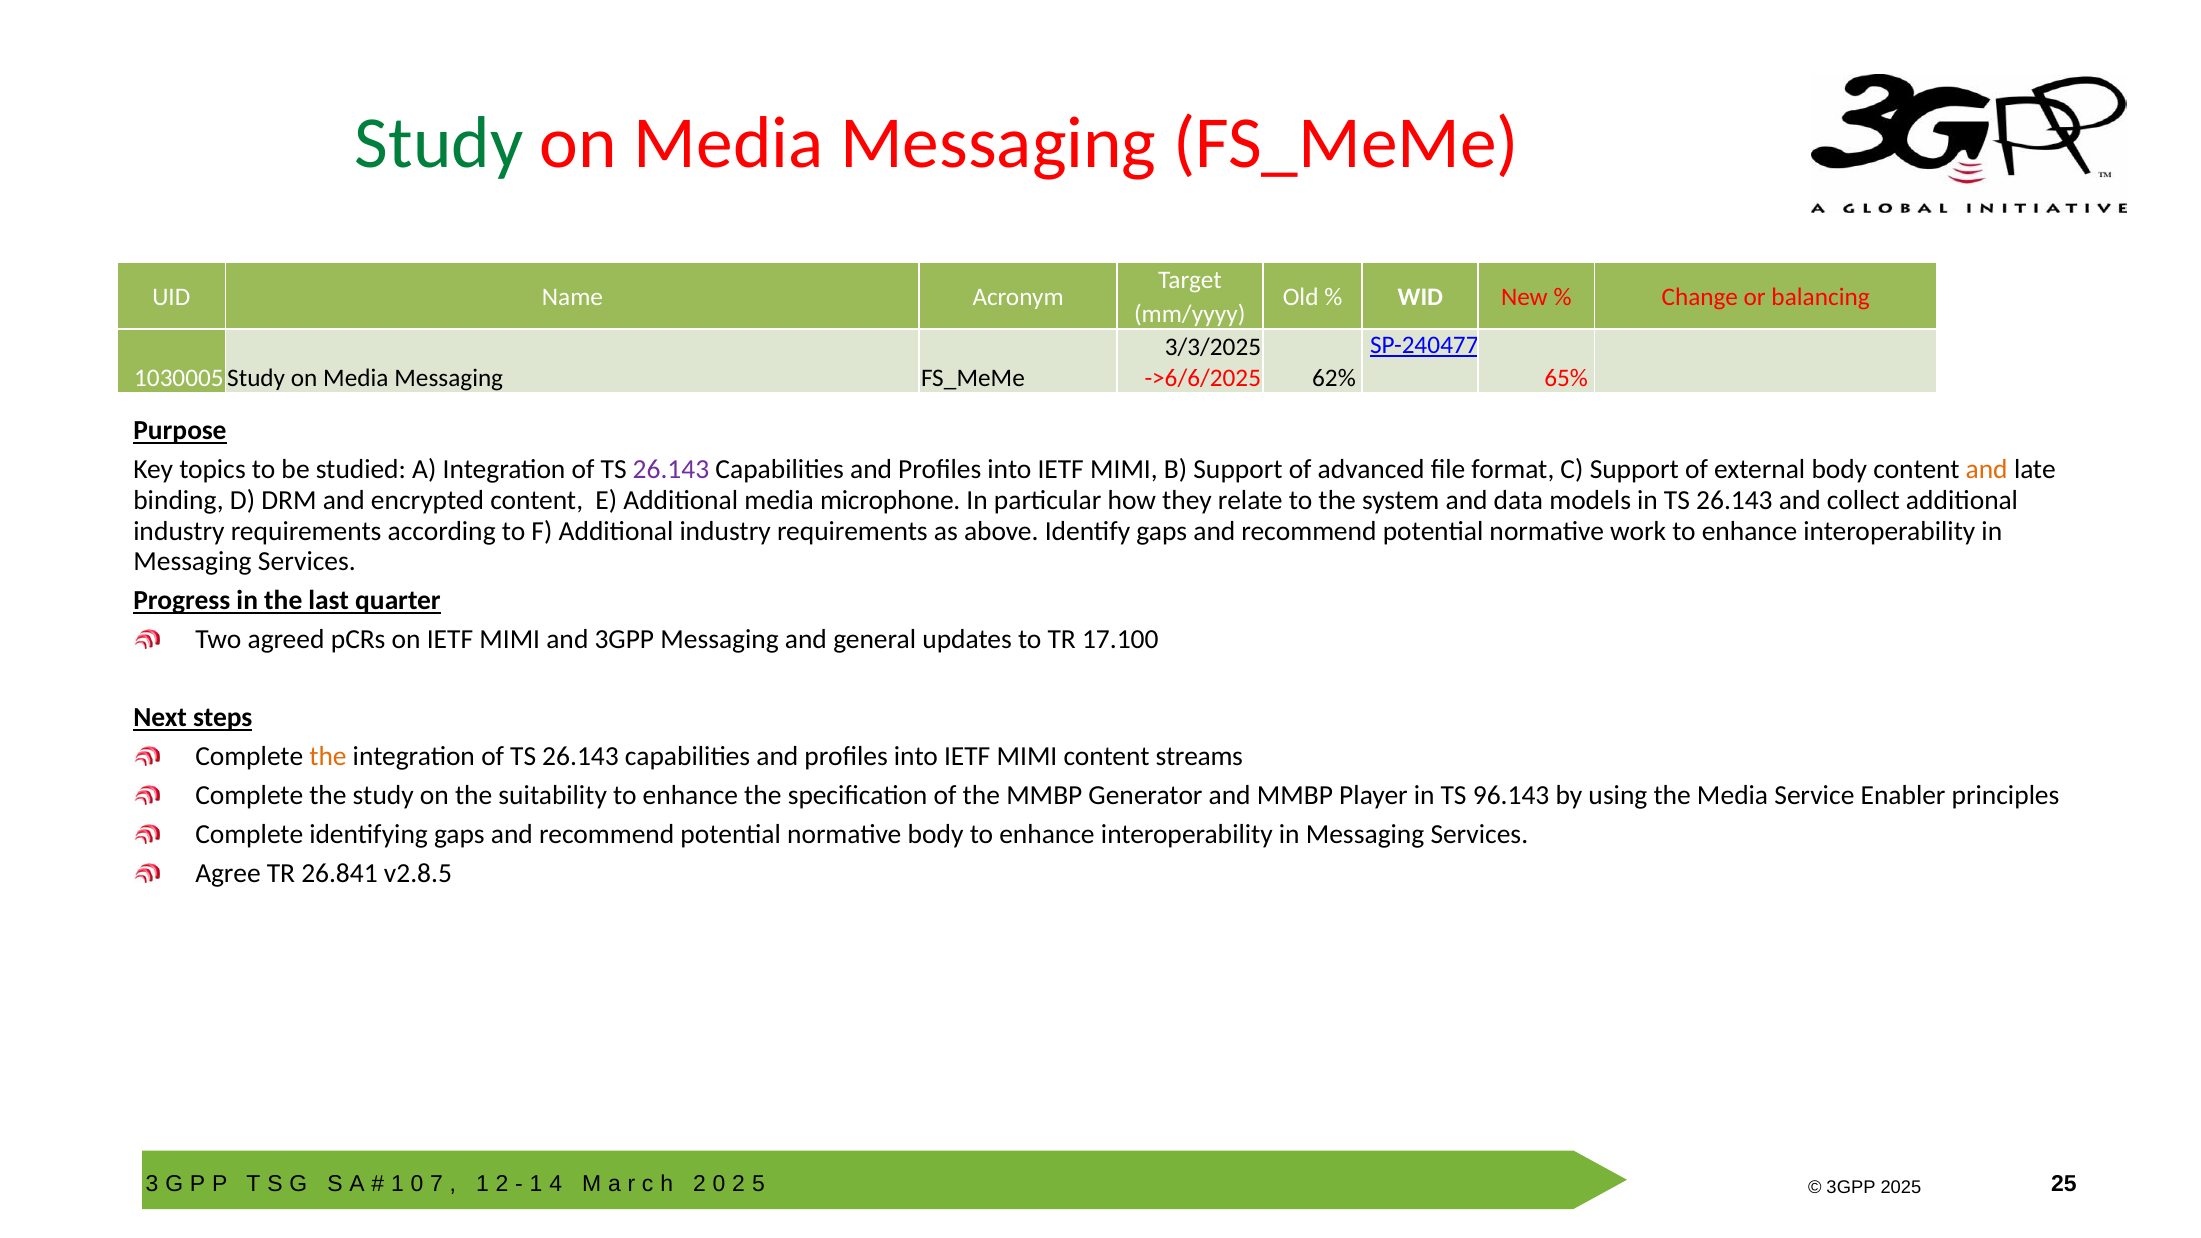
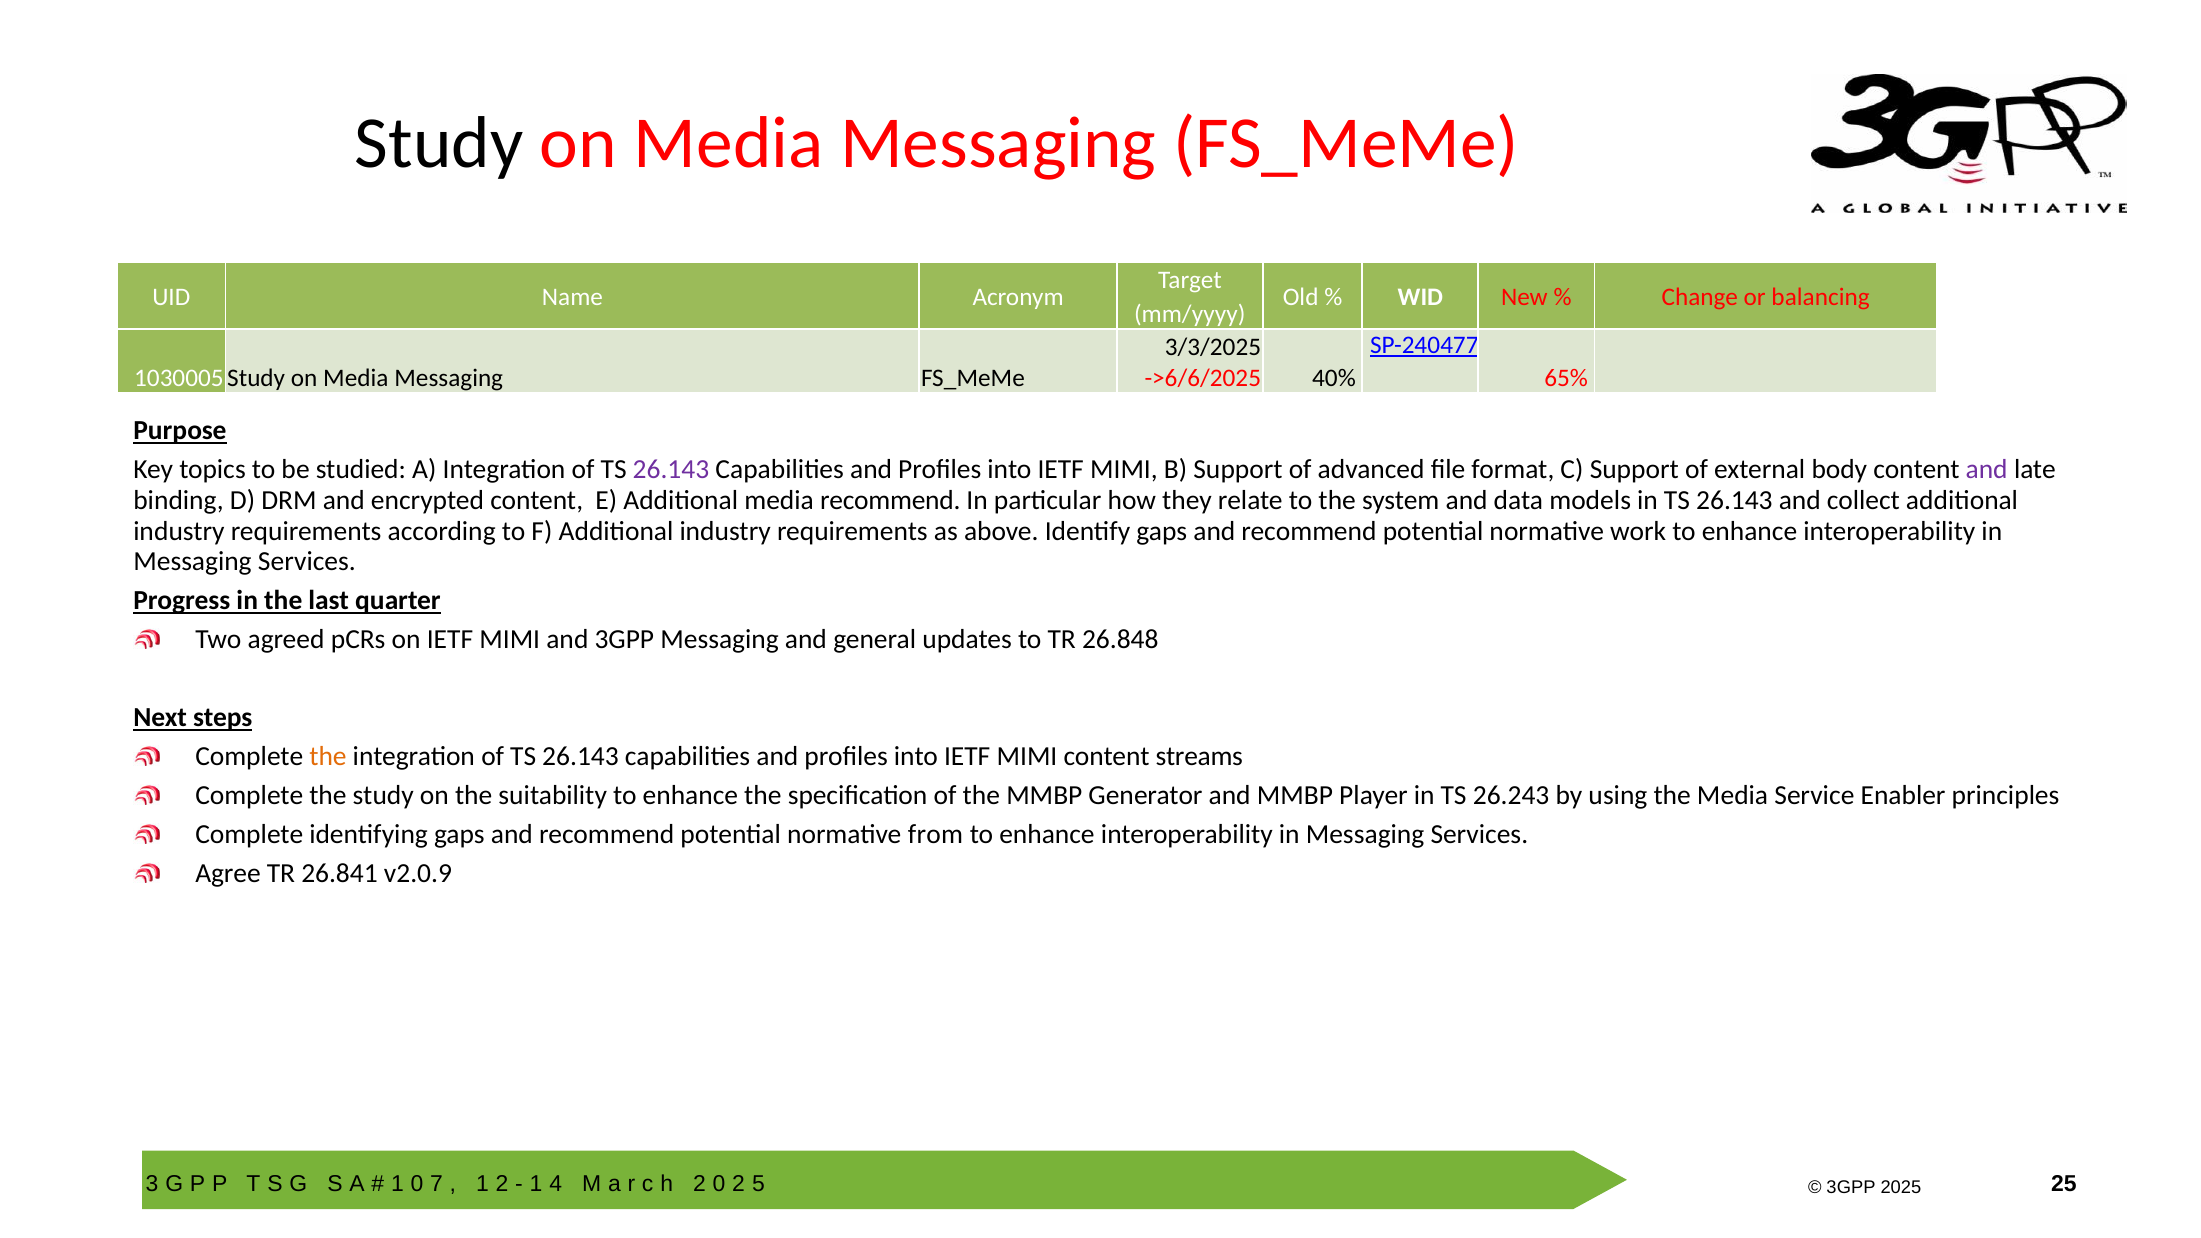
Study colour: green -> black (439, 144)
62%: 62% -> 40% (1334, 378)
and colour: orange -> purple (1987, 470)
media microphone: microphone -> recommend (890, 501)
17.100: 17.100 -> 26.848 (1120, 640)
96.143: 96.143 -> 26.243 (1511, 796)
normative body: body -> from (936, 835)
v2.8.5: v2.8.5 -> v2.0.9 (418, 874)
